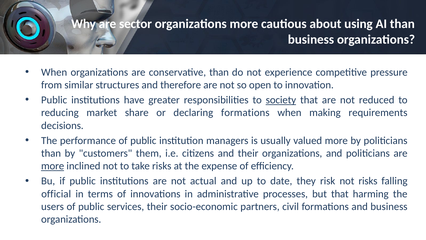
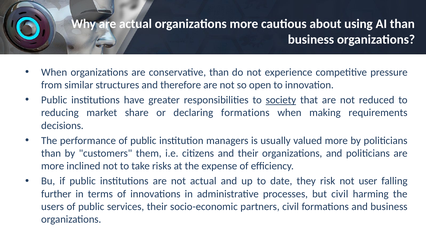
are sector: sector -> actual (135, 24)
more underline: present -> none (53, 166)
not risks: risks -> user (368, 181)
official: official -> further (56, 194)
but that: that -> civil (340, 194)
